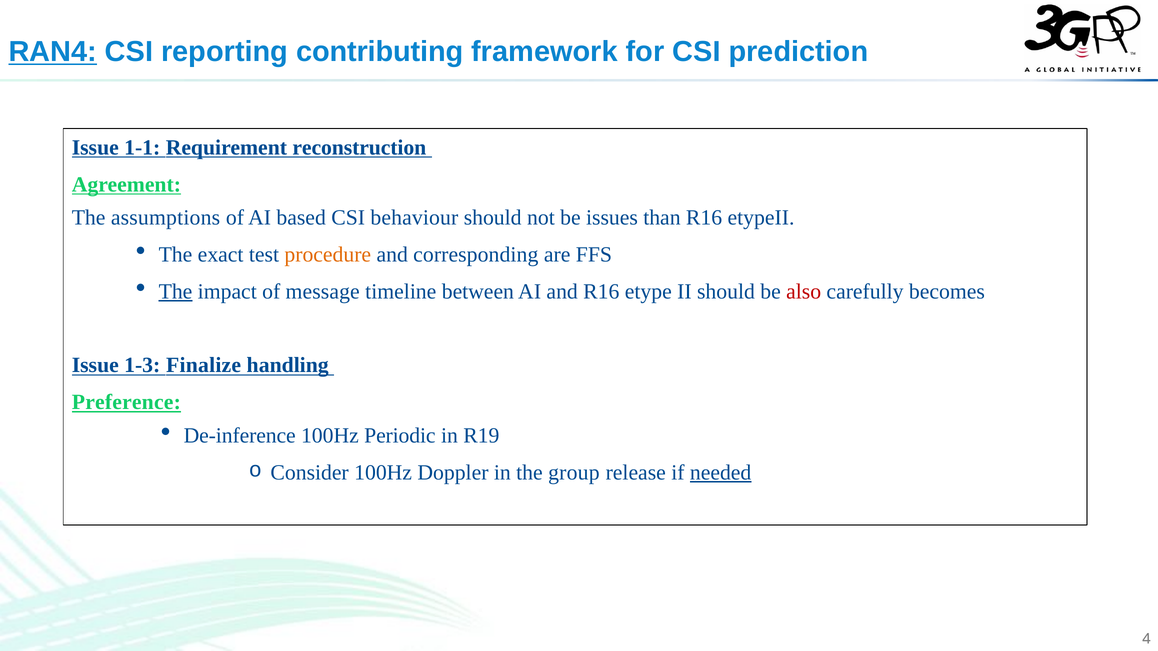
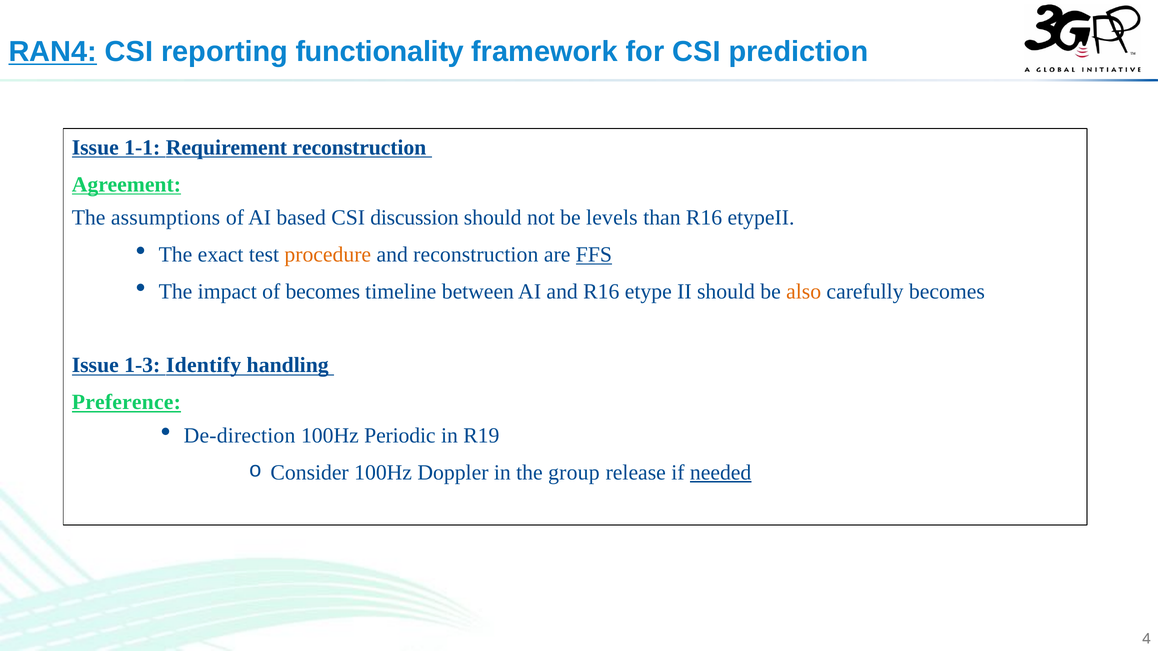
contributing: contributing -> functionality (380, 52)
behaviour: behaviour -> discussion (415, 218)
issues: issues -> levels (612, 218)
and corresponding: corresponding -> reconstruction (476, 255)
FFS underline: none -> present (594, 255)
The underline: present -> none (176, 292)
of message: message -> becomes (323, 292)
also colour: red -> orange (804, 292)
Finalize: Finalize -> Identify (204, 365)
De-inference: De-inference -> De-direction (240, 436)
